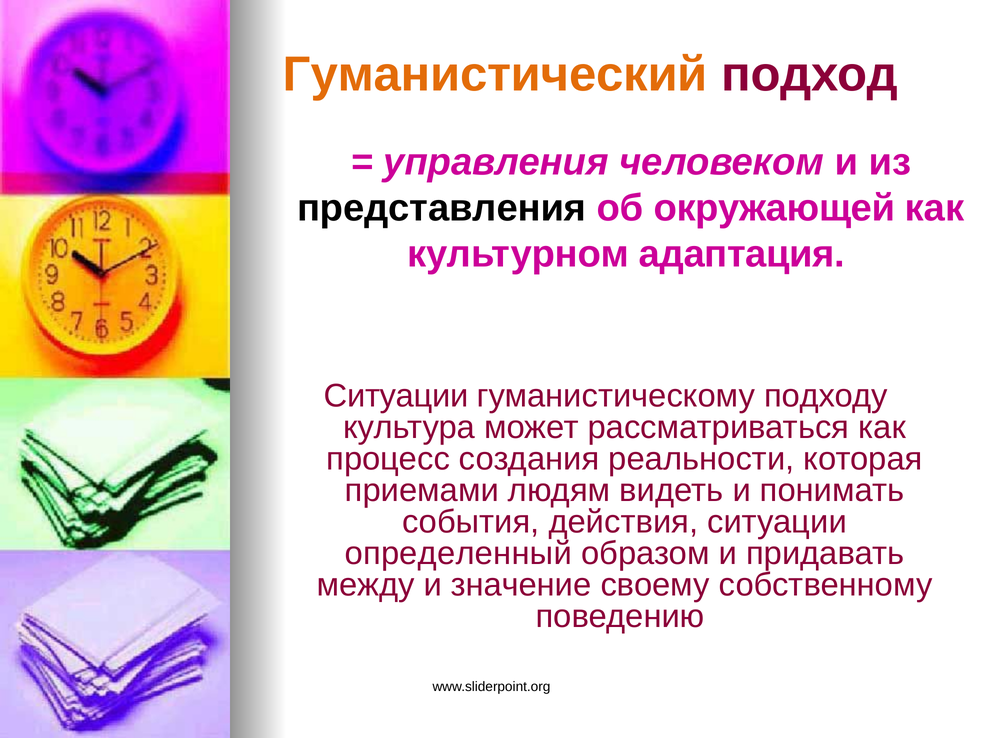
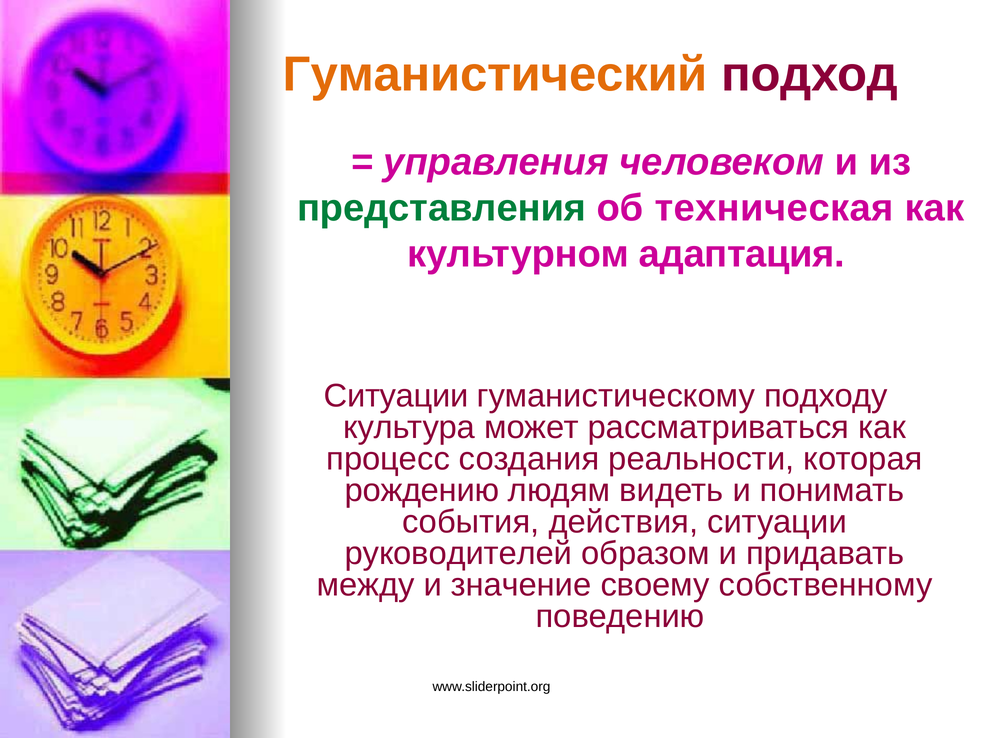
представления colour: black -> green (442, 208)
окружающей: окружающей -> техническая (774, 208)
приемами: приемами -> рождению (422, 490)
определенный: определенный -> руководителей (458, 553)
